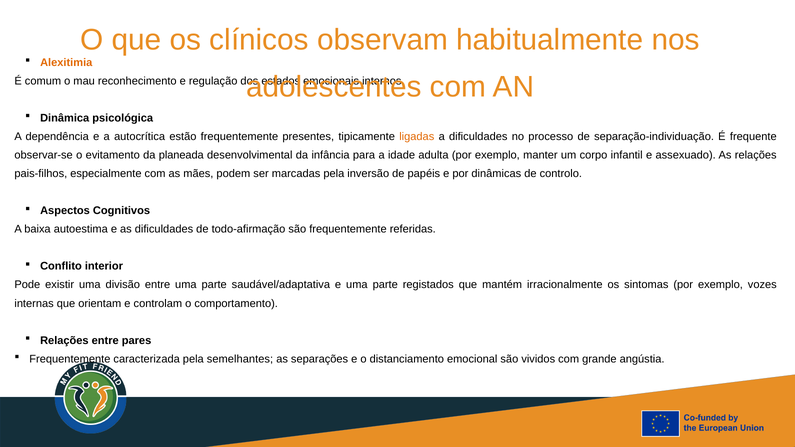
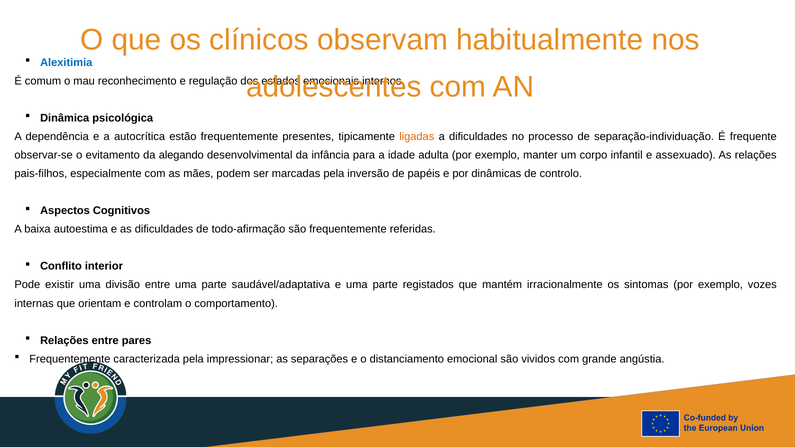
Alexitimia colour: orange -> blue (66, 62)
planeada: planeada -> alegando (181, 155)
semelhantes: semelhantes -> impressionar (240, 359)
